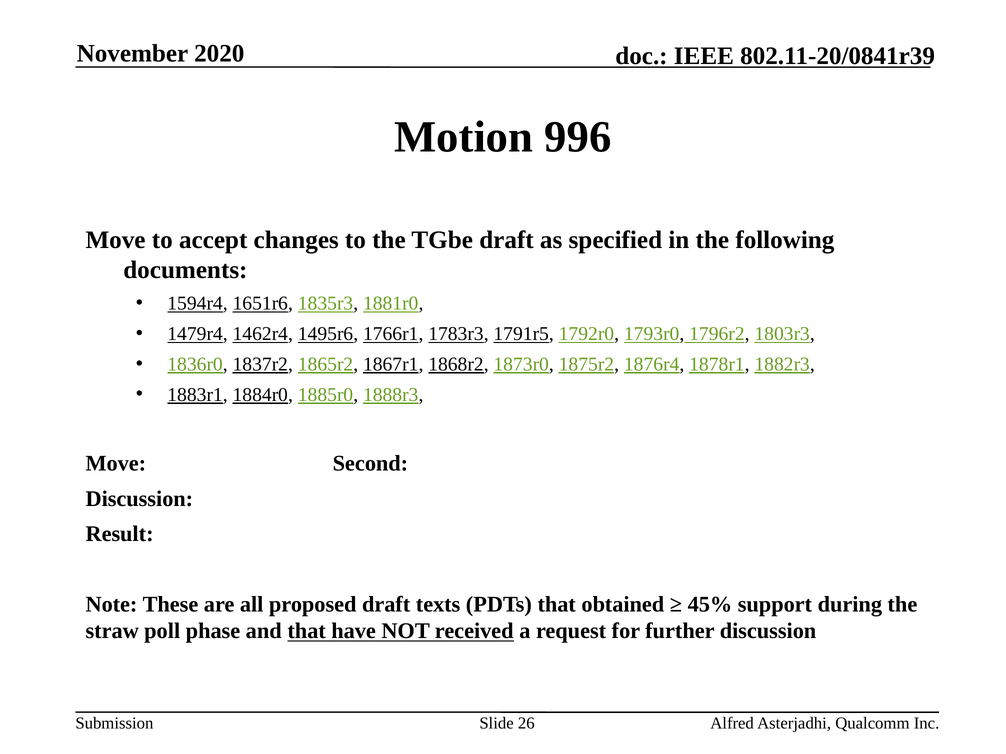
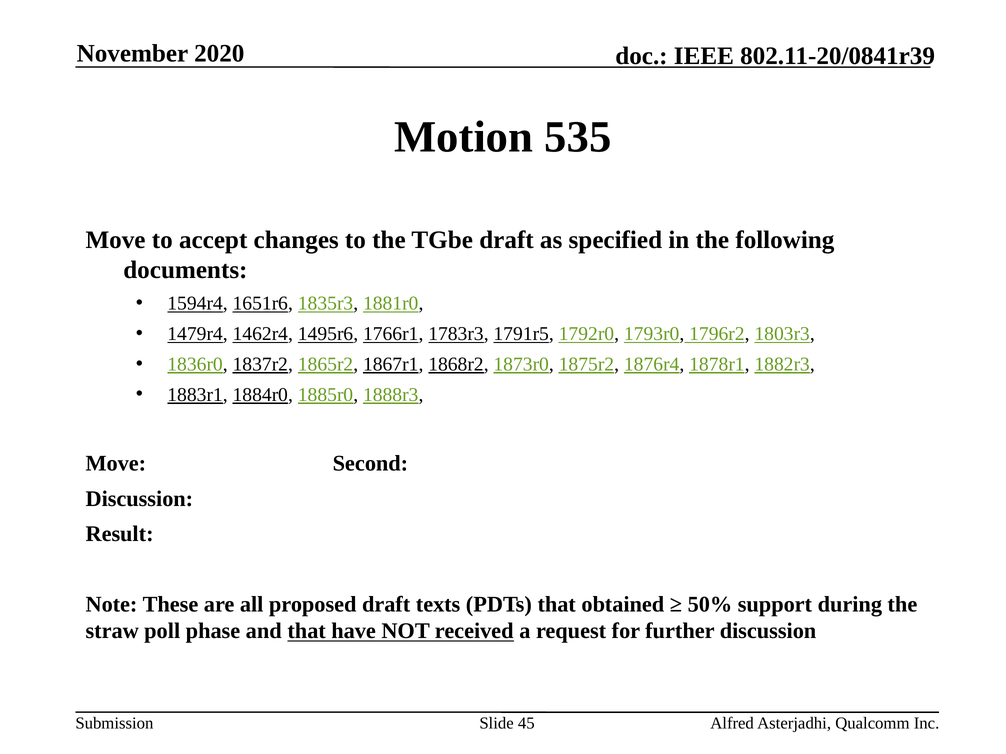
996: 996 -> 535 (578, 137)
45%: 45% -> 50% (710, 605)
26: 26 -> 45 (526, 724)
